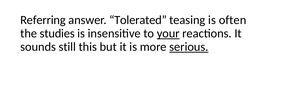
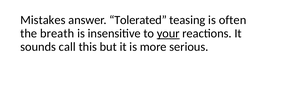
Referring: Referring -> Mistakes (43, 20)
studies: studies -> breath (57, 33)
still: still -> call (67, 47)
serious underline: present -> none (189, 47)
